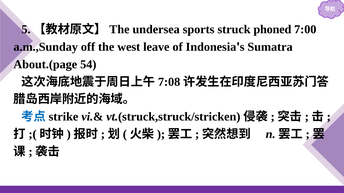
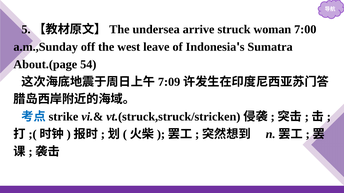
sports: sports -> arrive (199, 30)
phoned: phoned -> woman (272, 30)
7:08: 7:08 -> 7:09 (169, 82)
